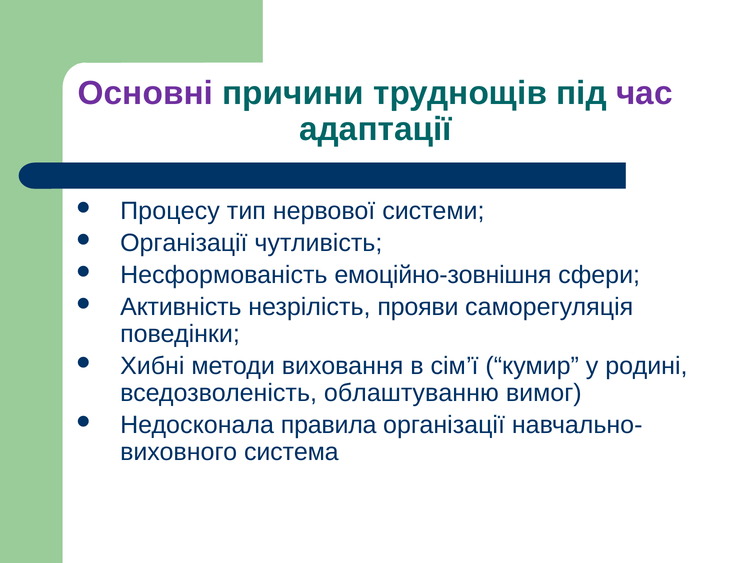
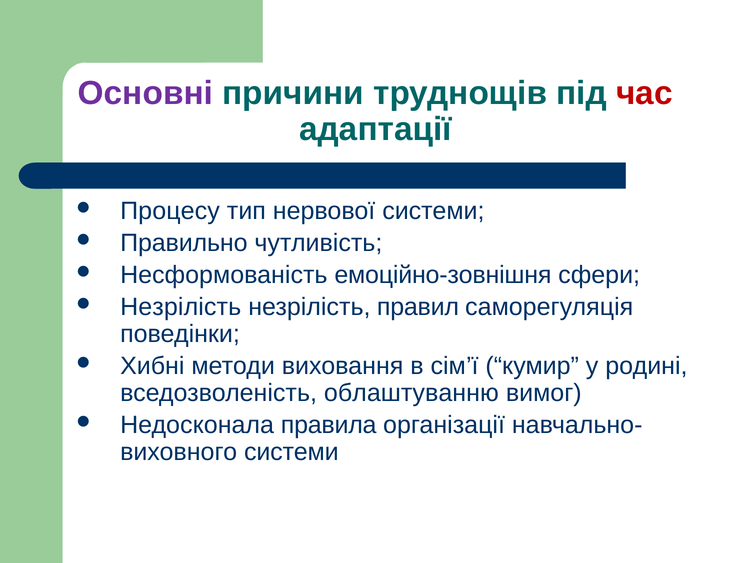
час colour: purple -> red (644, 93)
Організації: Організації -> Правильно (184, 243)
Активність: Активність -> Незрілість (181, 307)
прояви: прояви -> правил (418, 307)
система: система -> системи (291, 452)
